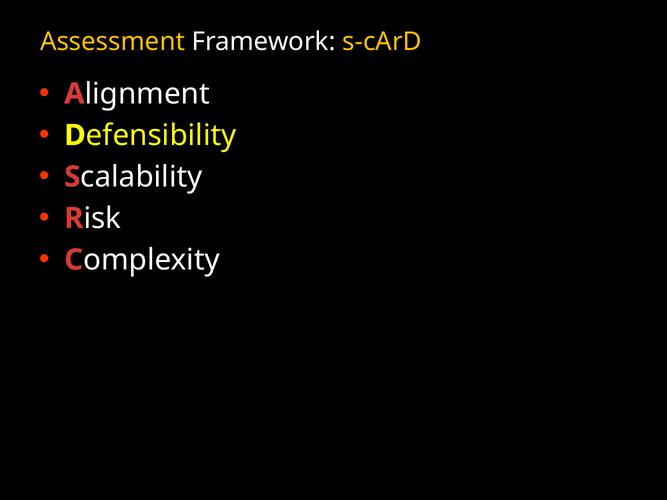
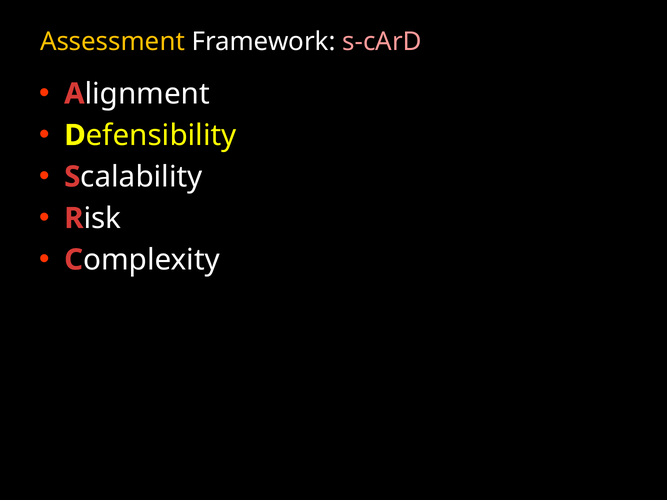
s-cArD colour: yellow -> pink (382, 42)
